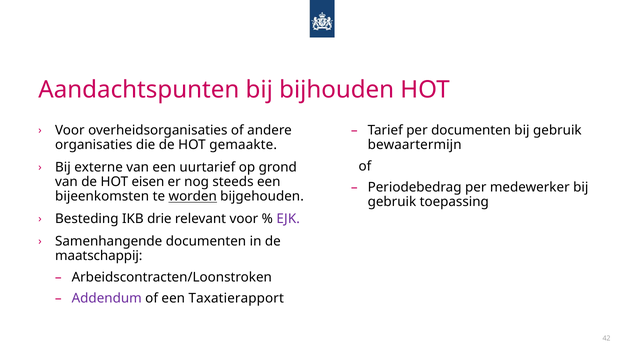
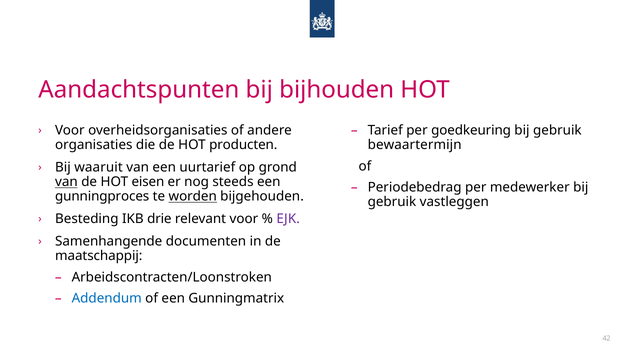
per documenten: documenten -> goedkeuring (471, 131)
gemaakte: gemaakte -> producten (243, 145)
externe: externe -> waaruit (99, 168)
van underline: none -> present (66, 182)
bijeenkomsten: bijeenkomsten -> gunningproces (102, 197)
toepassing: toepassing -> vastleggen (454, 202)
Addendum colour: purple -> blue (107, 298)
Taxatierapport: Taxatierapport -> Gunningmatrix (236, 298)
